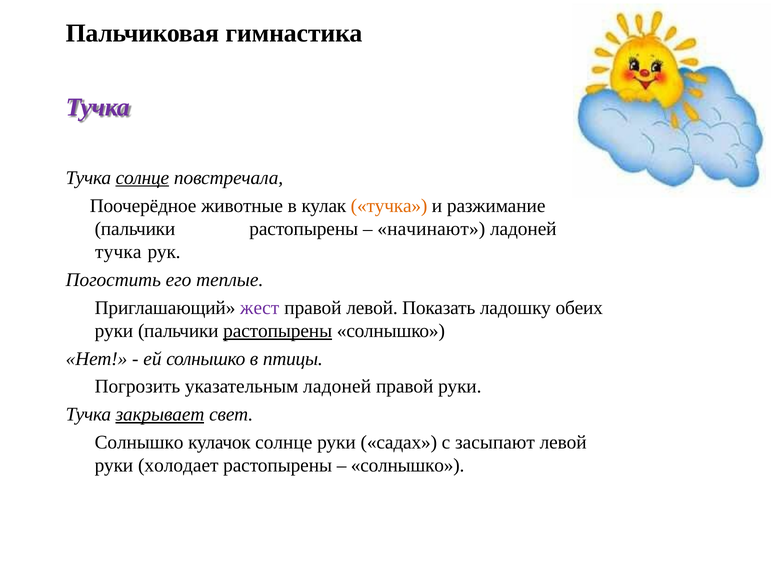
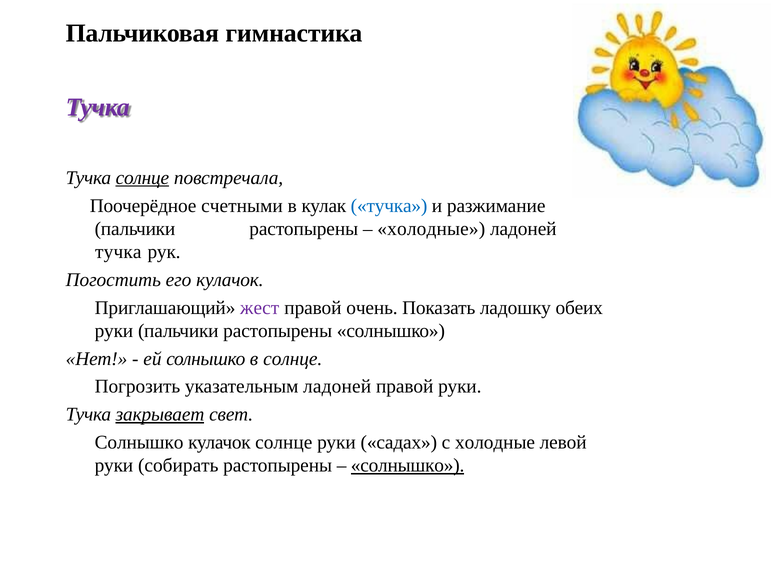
животные: животные -> счетными (242, 206)
тучка colour: orange -> blue (389, 206)
начинают: начинают -> холодные (431, 229)
его теплые: теплые -> кулачок (230, 280)
правой левой: левой -> очень (372, 308)
растопырены underline: present -> none (278, 331)
в птицы: птицы -> солнце (293, 359)
с засыпают: засыпают -> холодные (495, 442)
холодает: холодает -> собирать (178, 465)
солнышко underline: none -> present (408, 465)
